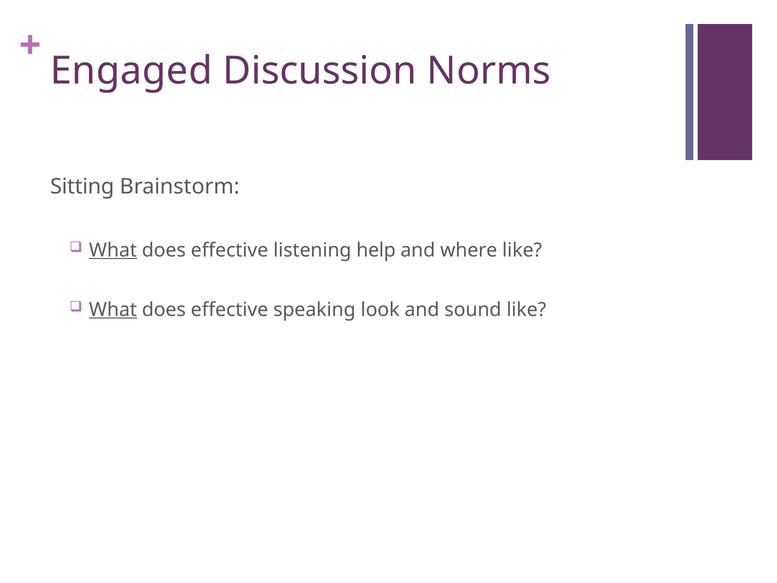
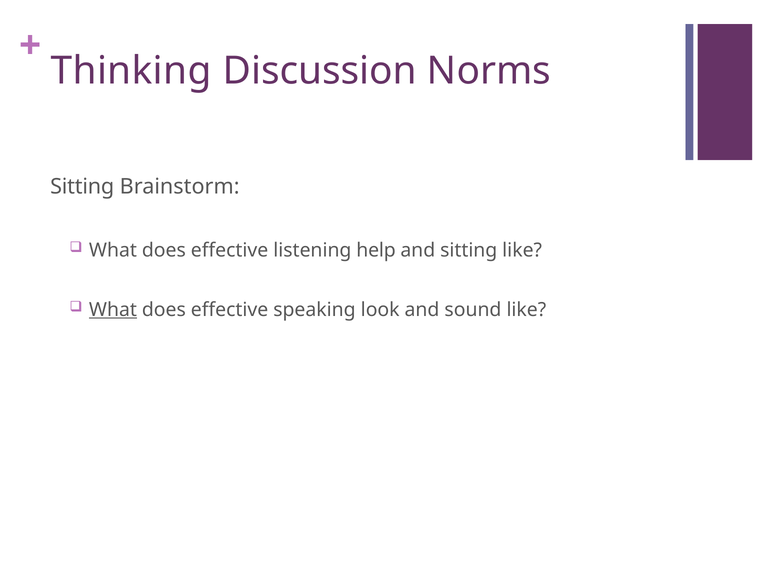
Engaged: Engaged -> Thinking (131, 71)
What underline: present -> none (113, 250)
and where: where -> sitting (469, 250)
